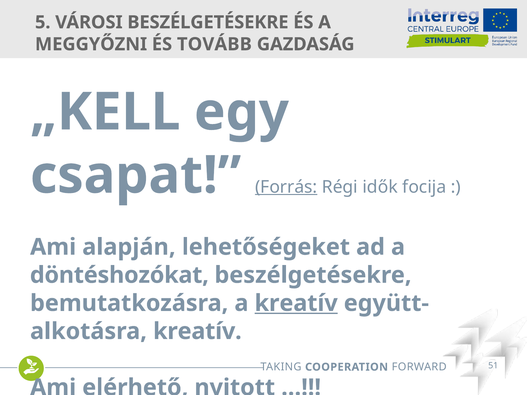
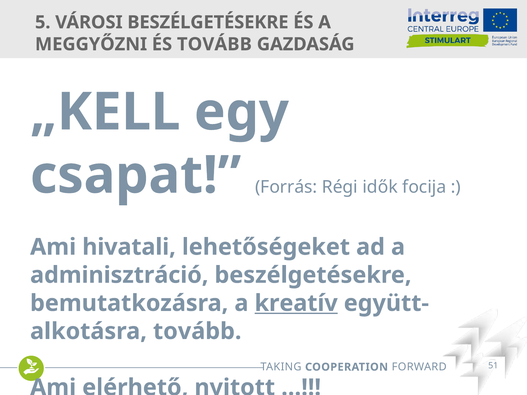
Forrás underline: present -> none (286, 187)
alapján: alapján -> hivatali (129, 247)
döntéshozókat: döntéshozókat -> adminisztráció (119, 275)
kreatív: kreatív -> tovább (197, 332)
